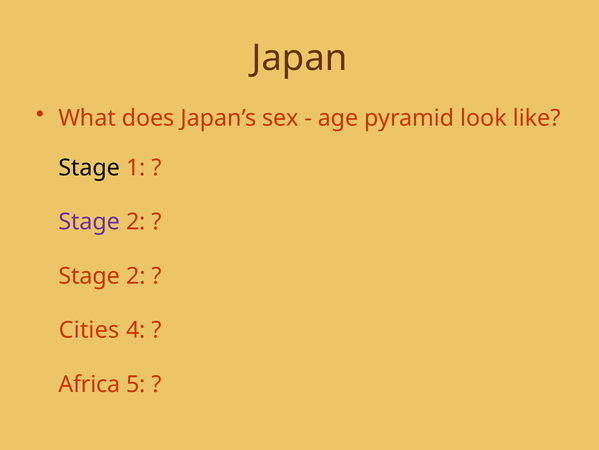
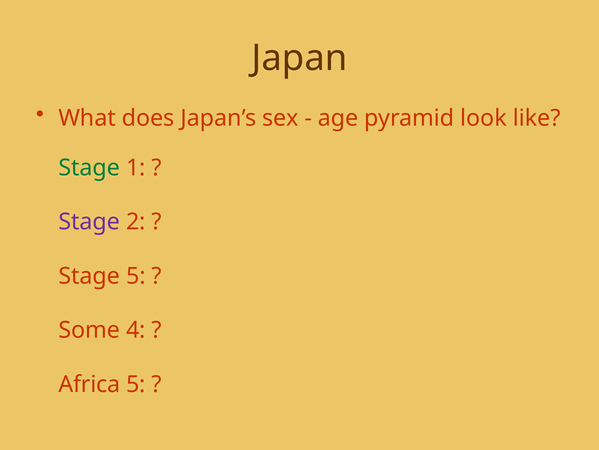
Stage colour: black -> green (89, 167)
2: 2 -> 5 (136, 276)
Cities: Cities -> Some (89, 330)
